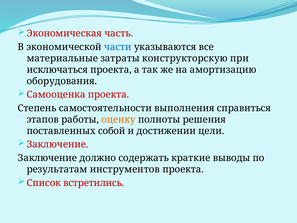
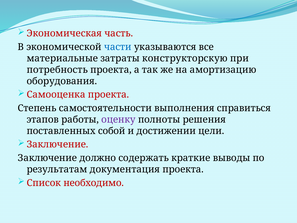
исключаться: исключаться -> потребность (57, 70)
оценку colour: orange -> purple (118, 119)
инструментов: инструментов -> документация (125, 169)
встретились: встретились -> необходимо (94, 183)
